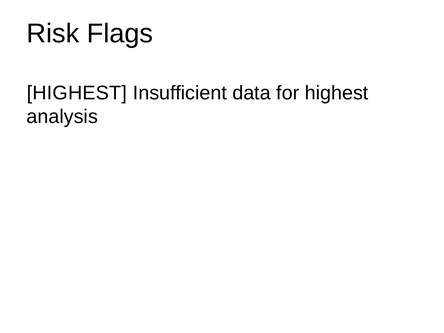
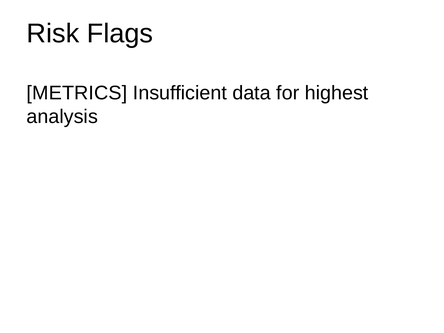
HIGHEST: HIGHEST -> METRICS (77, 93)
